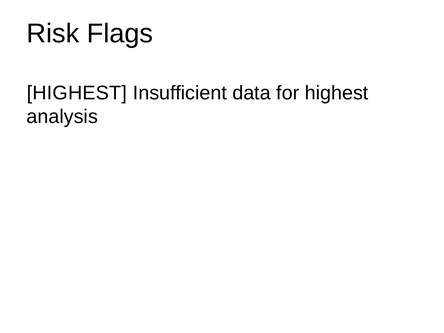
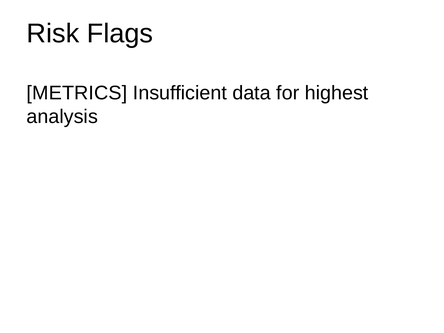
HIGHEST: HIGHEST -> METRICS (77, 93)
